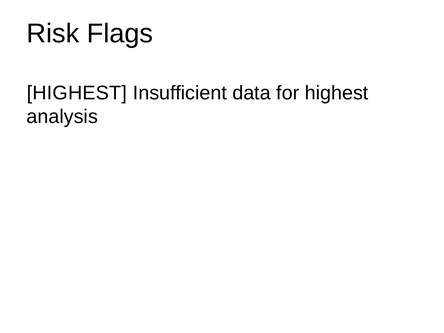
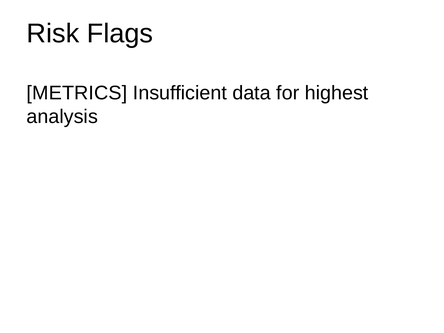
HIGHEST: HIGHEST -> METRICS (77, 93)
